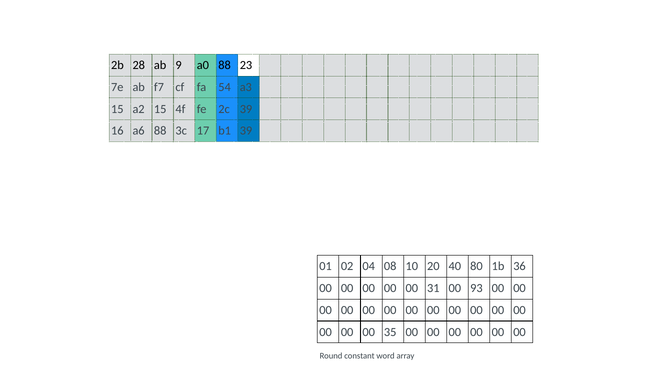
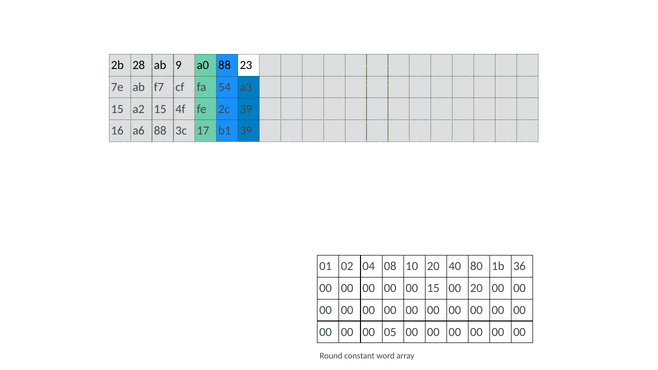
00 31: 31 -> 15 (433, 288)
00 93: 93 -> 20 (476, 288)
35: 35 -> 05 (390, 332)
